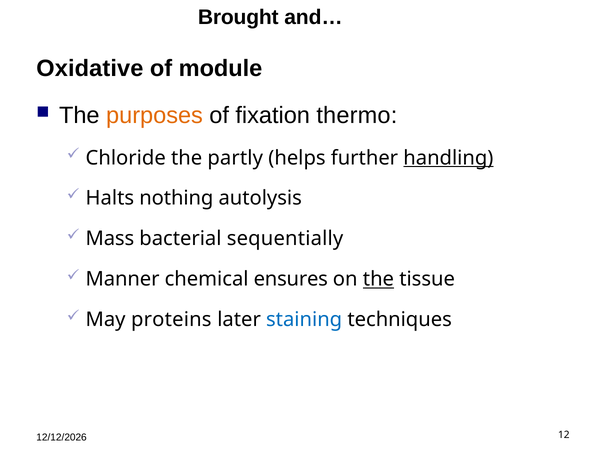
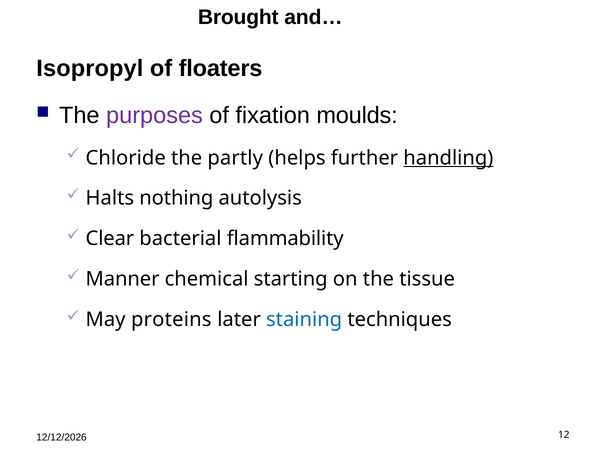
Oxidative: Oxidative -> Isopropyl (90, 68)
module: module -> floaters (221, 68)
purposes colour: orange -> purple (155, 115)
thermo: thermo -> moulds (357, 115)
Mass: Mass -> Clear (110, 238)
sequentially: sequentially -> flammability (285, 238)
ensures: ensures -> starting (291, 279)
the underline: present -> none (378, 279)
